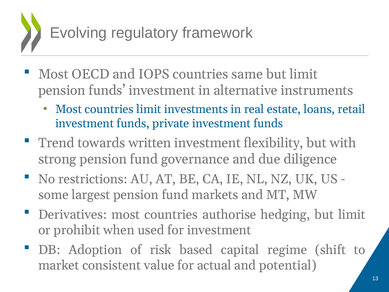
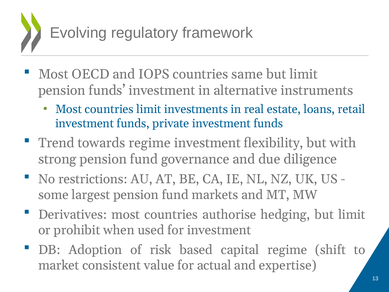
towards written: written -> regime (150, 143)
potential: potential -> expertise (288, 265)
